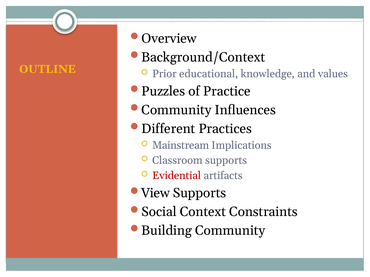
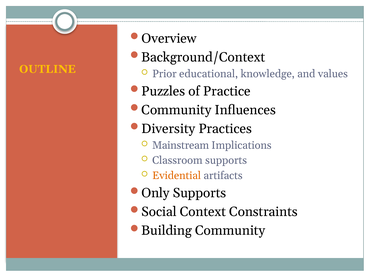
Different: Different -> Diversity (168, 129)
Evidential colour: red -> orange (177, 176)
View: View -> Only (155, 193)
